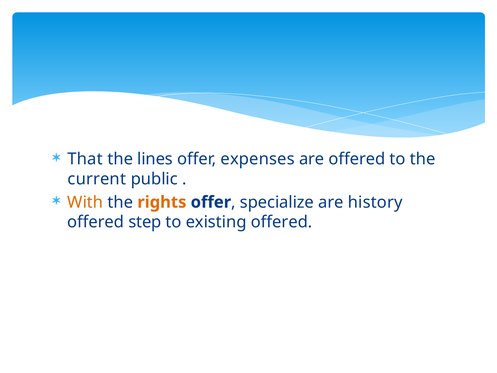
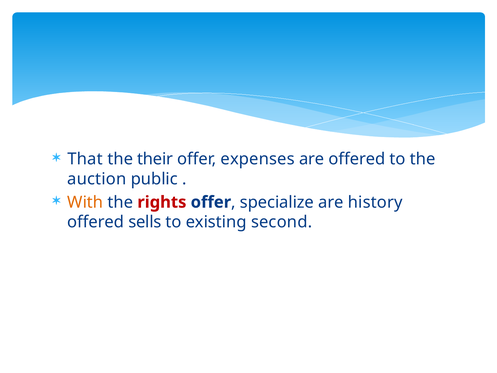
lines: lines -> their (155, 159)
current: current -> auction (97, 179)
rights colour: orange -> red (162, 202)
step: step -> sells (145, 222)
existing offered: offered -> second (282, 222)
